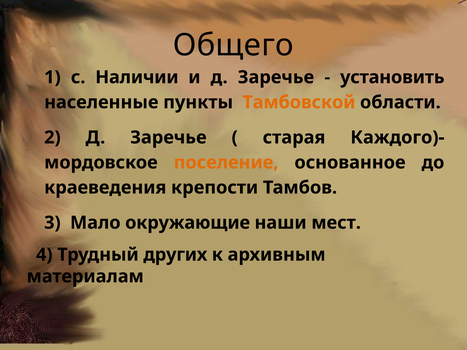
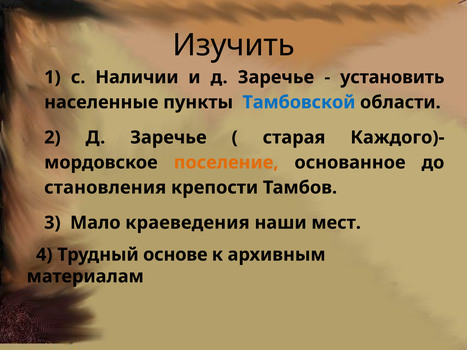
Общего: Общего -> Изучить (234, 45)
Тамбовской colour: orange -> blue (299, 102)
краеведения: краеведения -> становления (105, 188)
окружающие: окружающие -> краеведения (187, 223)
других: других -> основе (175, 255)
